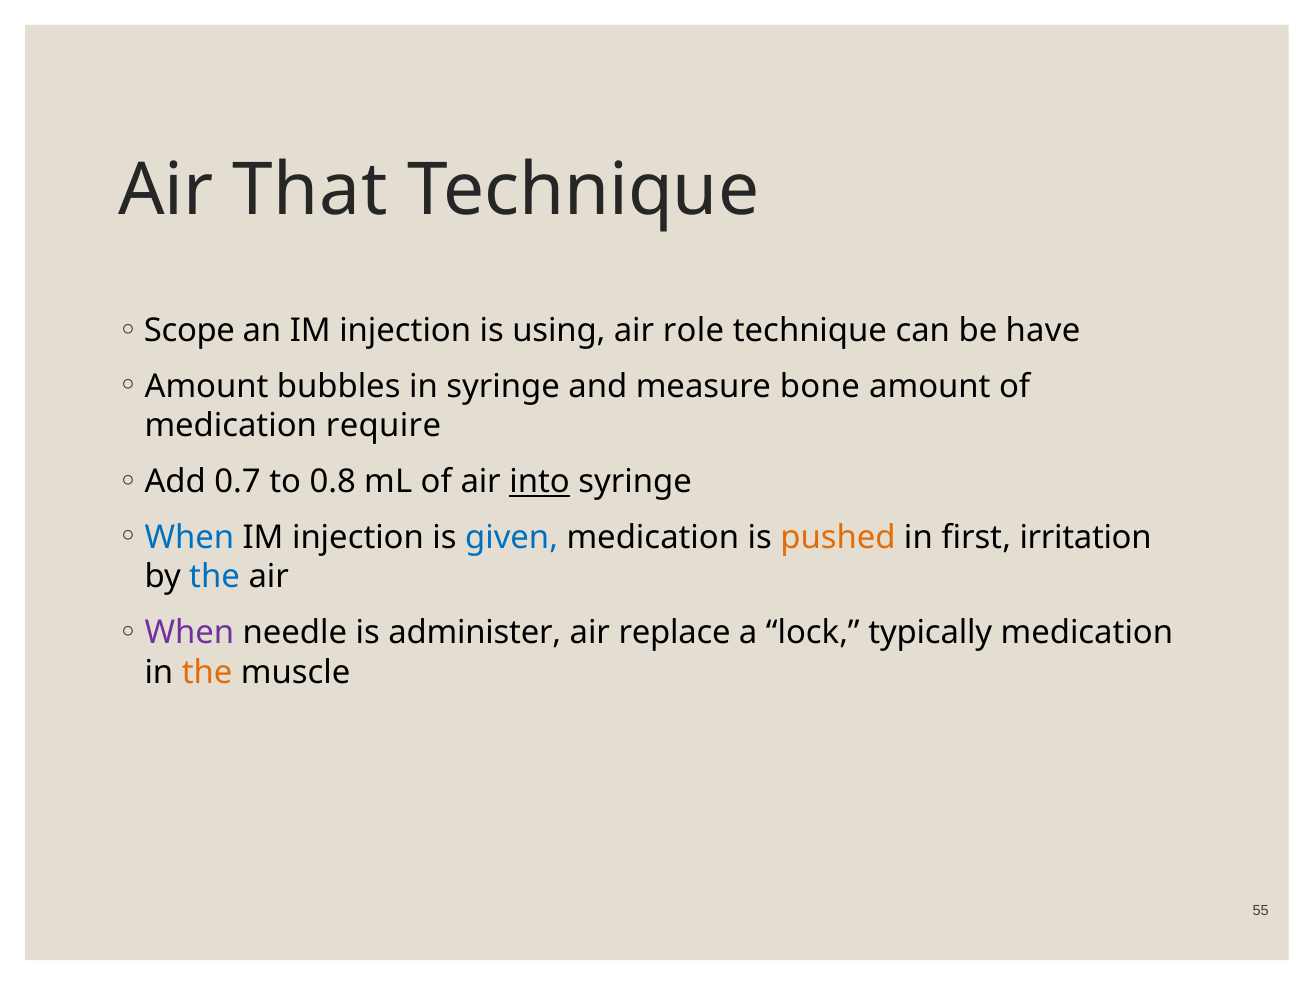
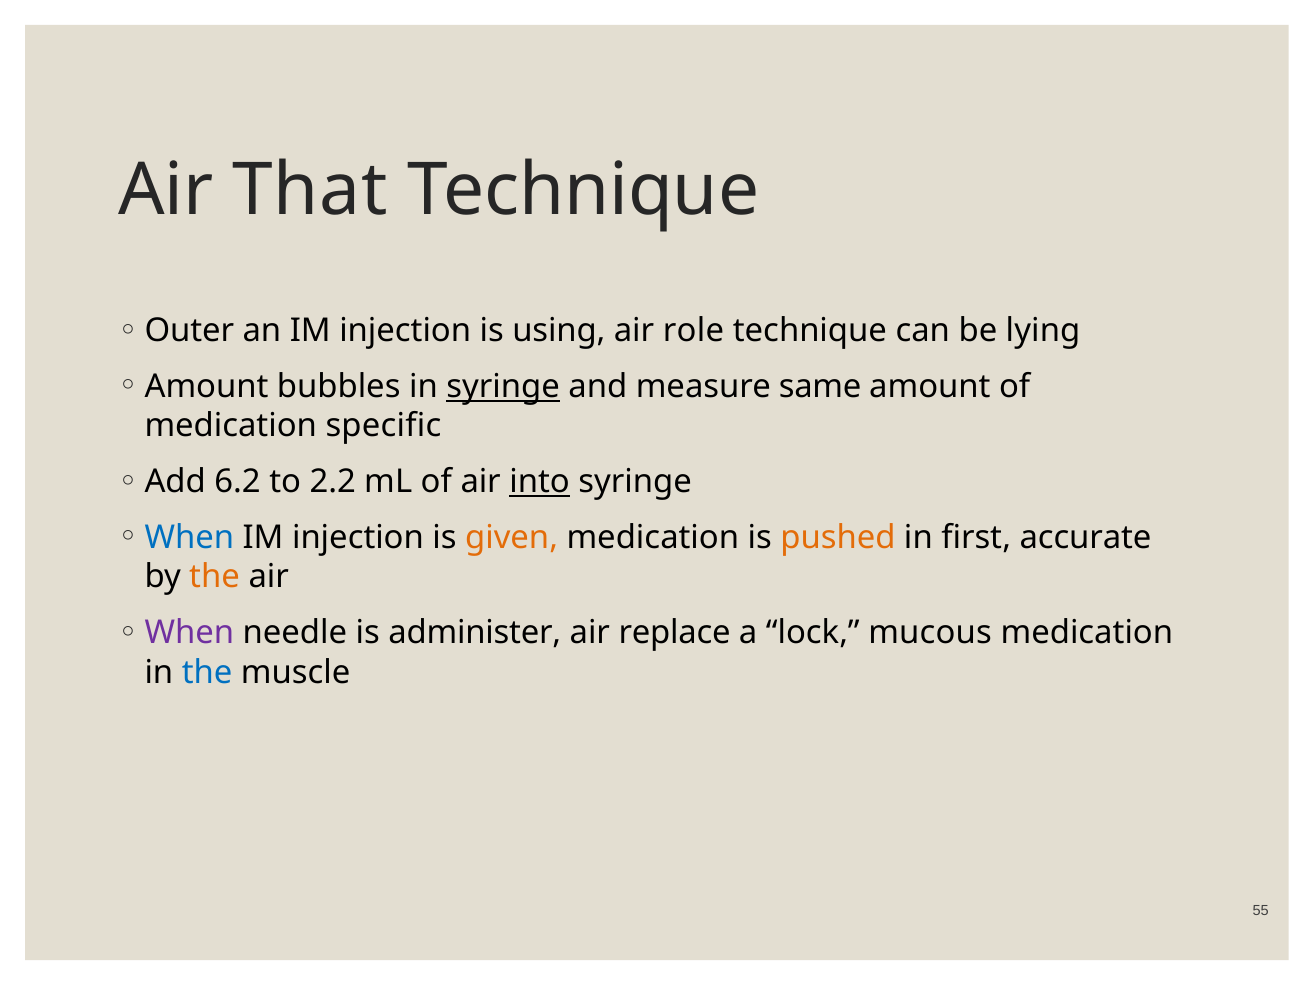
Scope: Scope -> Outer (189, 331)
have: have -> lying (1043, 331)
syringe underline: none -> present (503, 387)
bone: bone -> same (820, 387)
require: require -> specific (383, 426)
0.7: 0.7 -> 6.2 (238, 482)
0.8: 0.8 -> 2.2 (333, 482)
given colour: blue -> orange (512, 538)
irritation: irritation -> accurate (1085, 538)
the colour: blue -> orange (215, 577)
typically: typically -> mucous (930, 633)
the colour: orange -> blue (207, 673)
